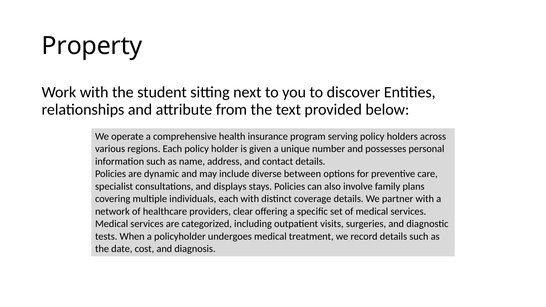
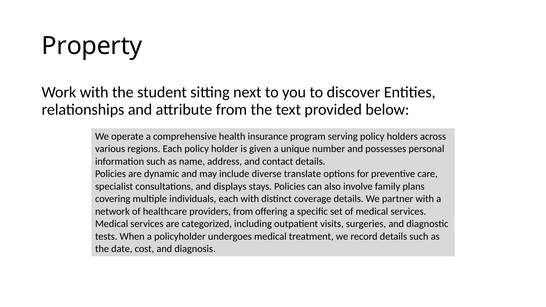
between: between -> translate (302, 174)
providers clear: clear -> from (243, 211)
